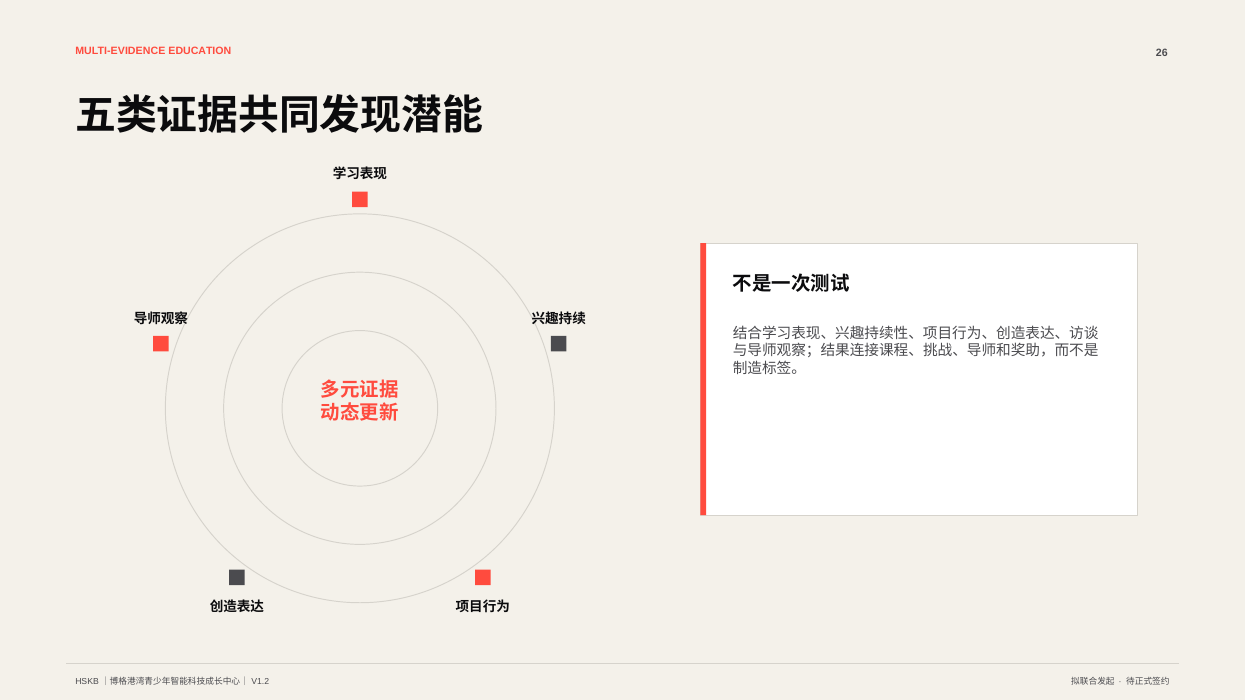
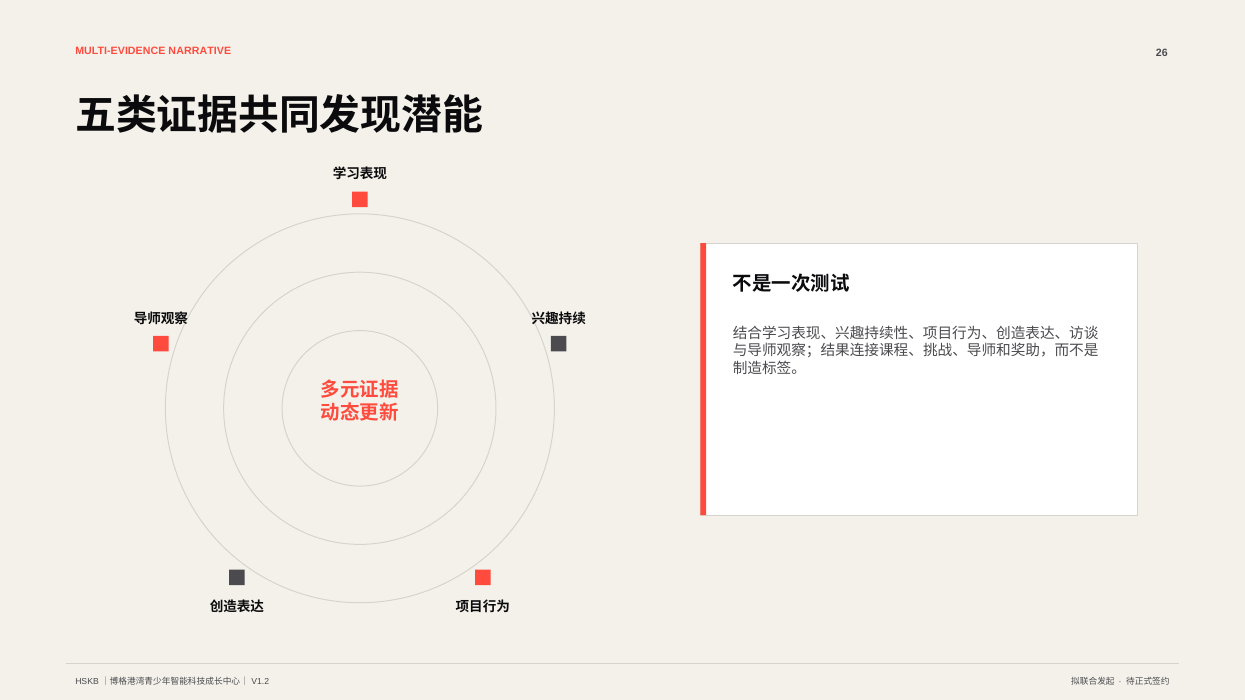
EDUCATION: EDUCATION -> NARRATIVE (200, 51)
